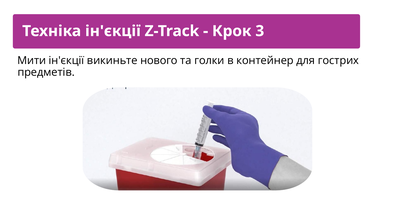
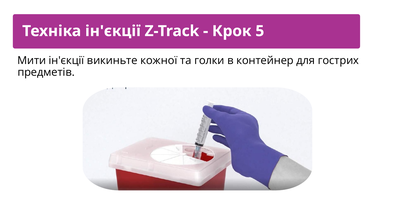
3: 3 -> 5 (260, 31)
нового: нового -> кожної (159, 61)
